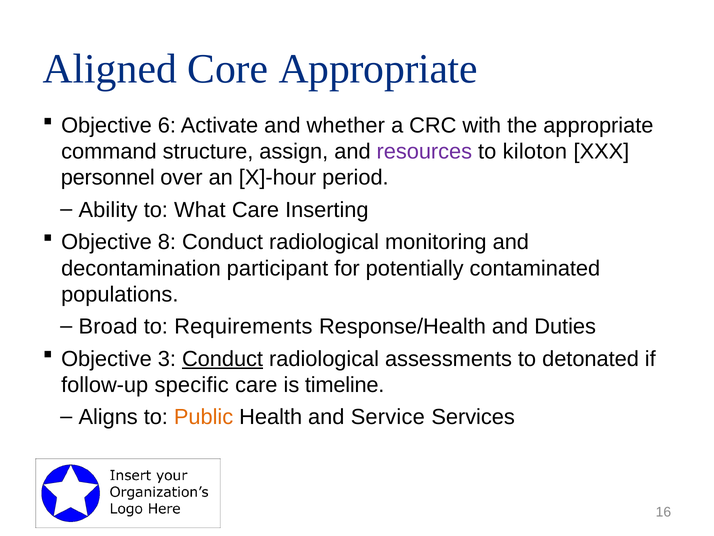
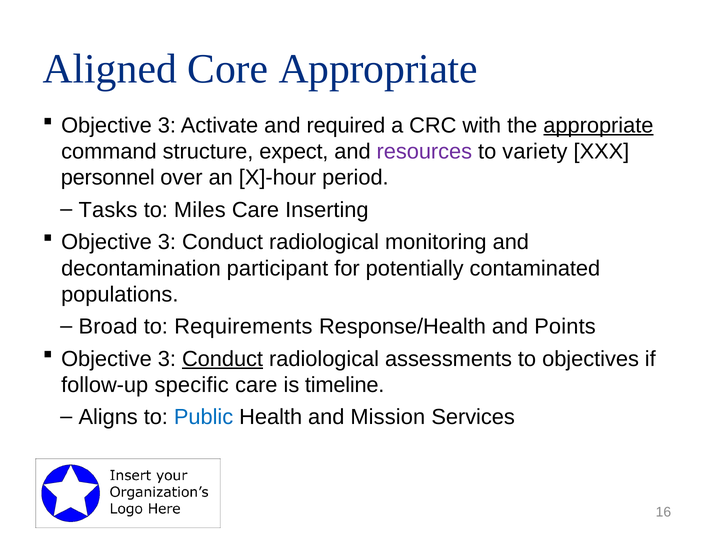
6: 6 -> 3 (167, 125)
whether: whether -> required (346, 125)
appropriate underline: none -> present (598, 125)
assign: assign -> expect (294, 151)
kiloton: kiloton -> variety (535, 151)
Ability: Ability -> Tasks (108, 210)
What: What -> Miles (200, 210)
8: 8 -> 3 (167, 242)
Duties: Duties -> Points (565, 326)
detonated: detonated -> objectives (591, 358)
Public colour: orange -> blue (204, 417)
Service: Service -> Mission (388, 417)
